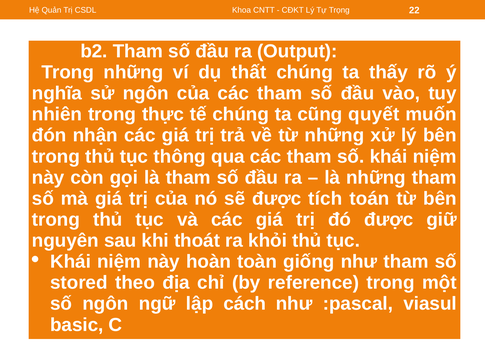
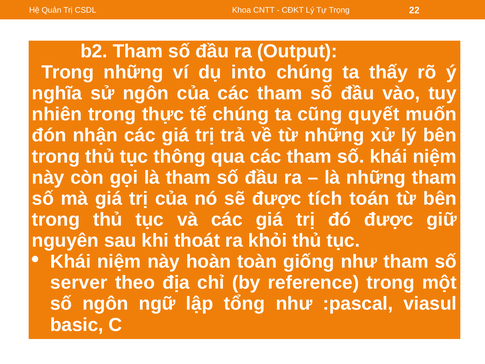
thất: thất -> into (249, 72)
stored: stored -> server (79, 283)
cách: cách -> tổng (244, 304)
